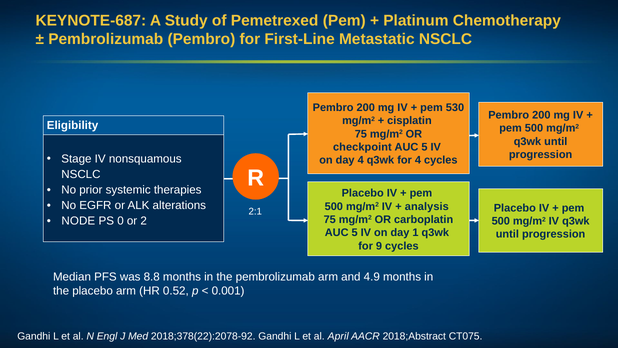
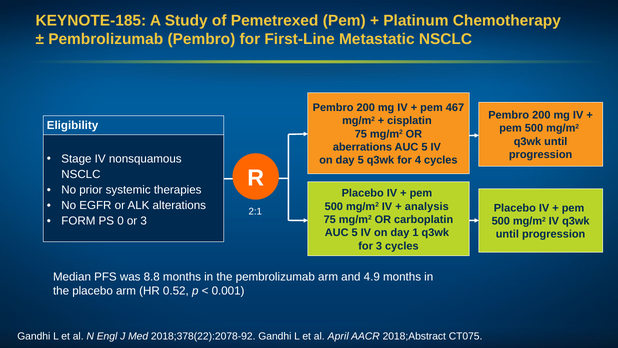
KEYNOTE-687: KEYNOTE-687 -> KEYNOTE-185 (91, 21)
530: 530 -> 467 (455, 107)
checkpoint: checkpoint -> aberrations (362, 147)
day 4: 4 -> 5 (361, 160)
NODE: NODE -> FORM (78, 221)
or 2: 2 -> 3 (144, 221)
for 9: 9 -> 3 (379, 246)
